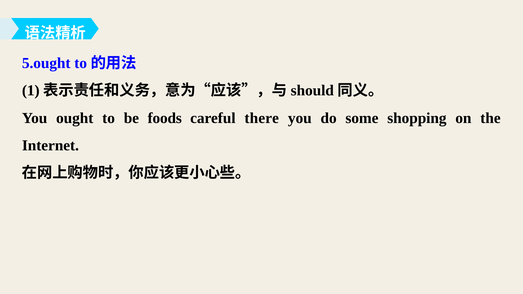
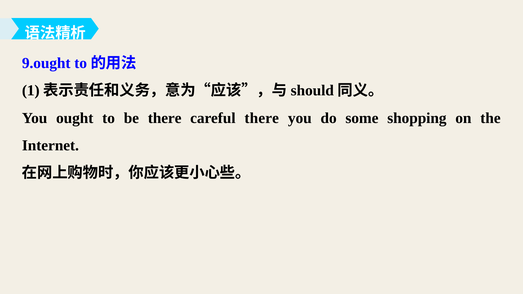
5.ought: 5.ought -> 9.ought (46, 63)
be foods: foods -> there (165, 118)
